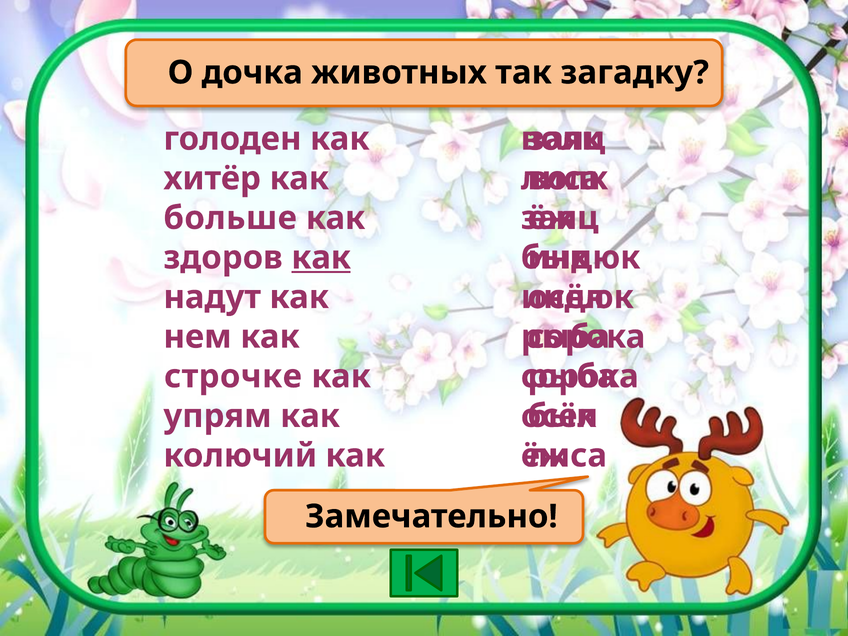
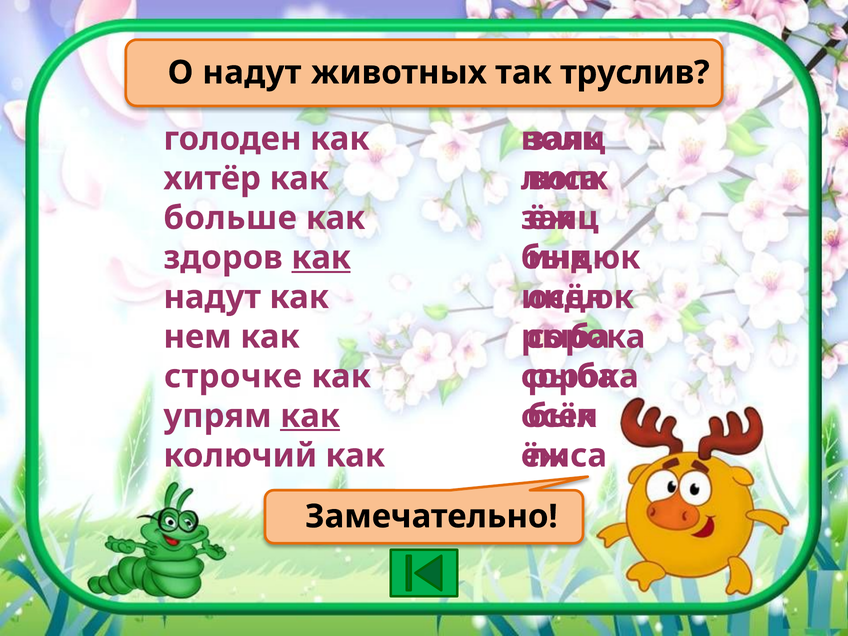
О дочка: дочка -> надут (252, 73)
загадку: загадку -> труслив (635, 73)
как underline: none -> present (310, 416)
